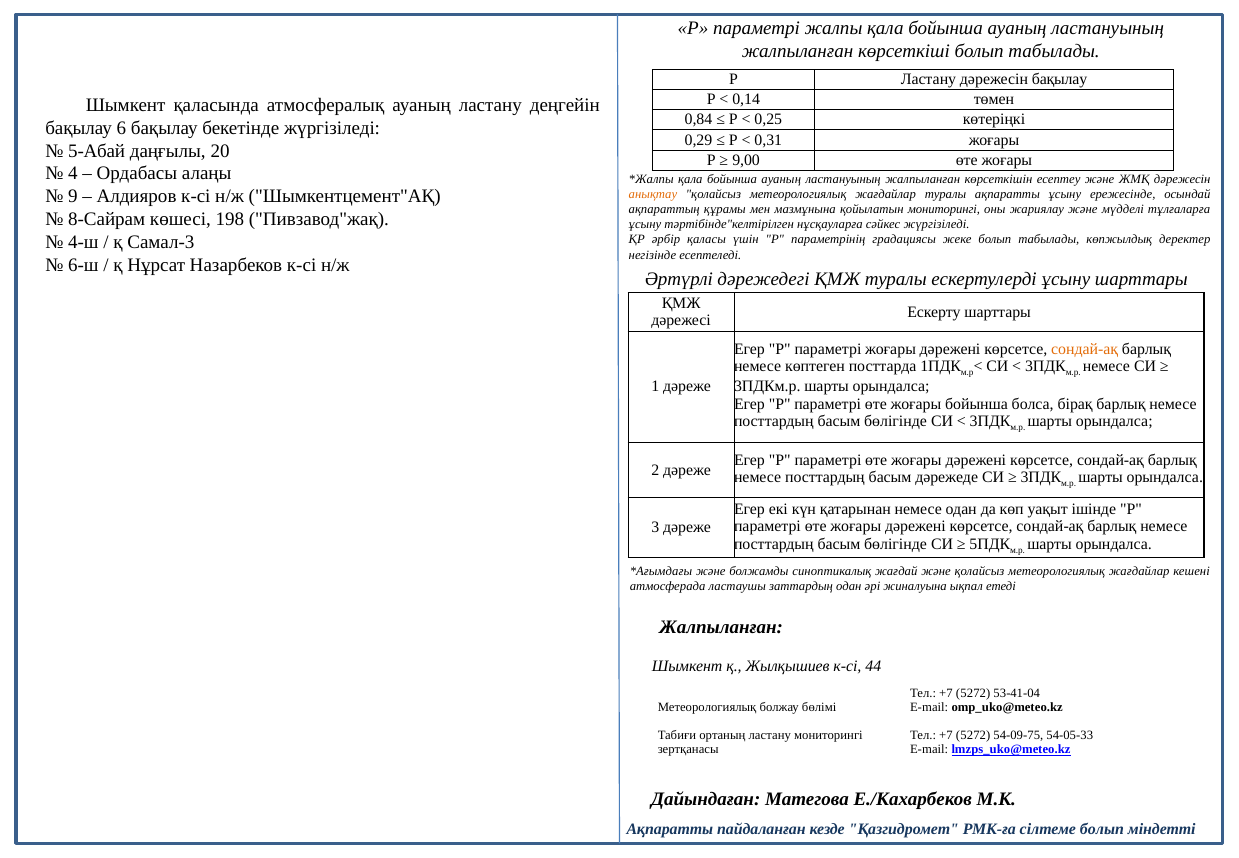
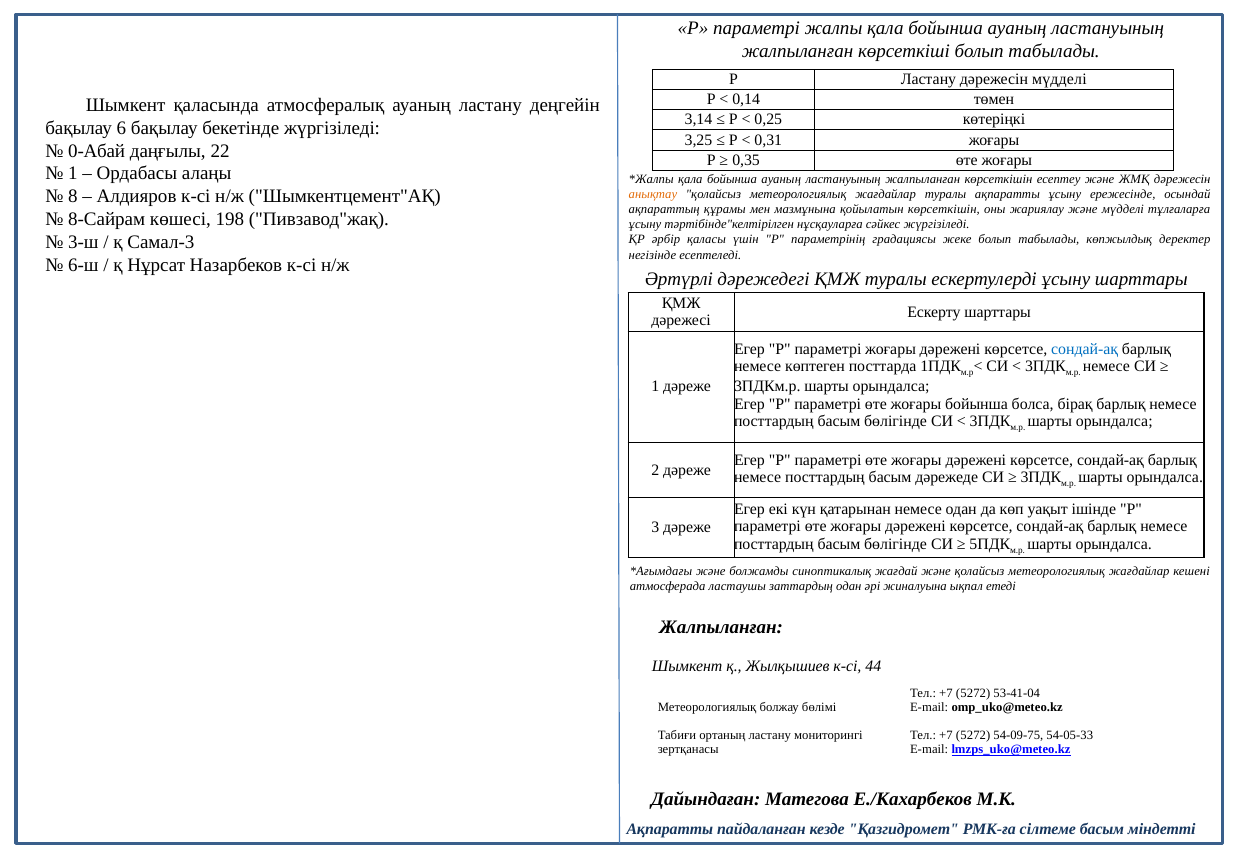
дәрежесін бақылау: бақылау -> мүдделі (1059, 79)
0,84: 0,84 -> 3,14 (698, 119)
0,29: 0,29 -> 3,25 (698, 140)
5-Абай: 5-Абай -> 0-Абай (97, 151)
20: 20 -> 22 (220, 151)
9,00: 9,00 -> 0,35 (746, 160)
4: 4 -> 1 (73, 174)
9: 9 -> 8 (73, 196)
қойылатын мониторингі: мониторингі -> көрсеткішін (944, 209)
4-ш: 4-ш -> 3-ш (83, 242)
сондай-ақ colour: orange -> blue (1085, 349)
сілтеме болып: болып -> басым (1102, 829)
